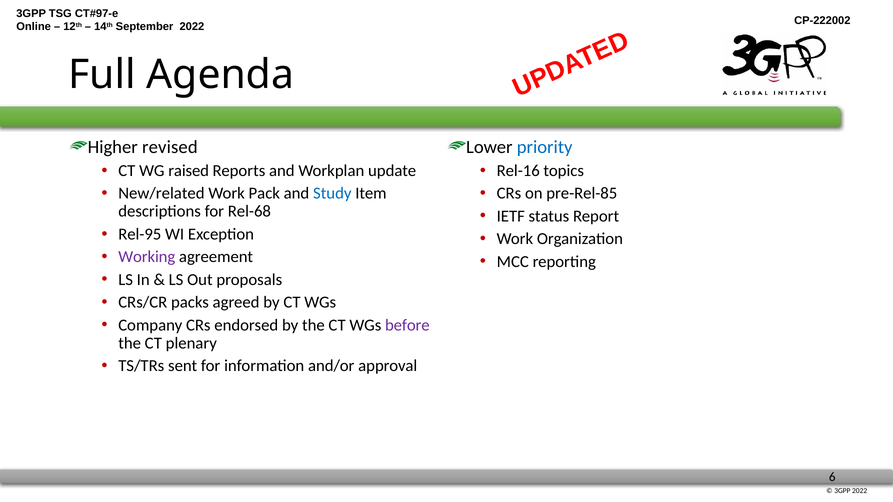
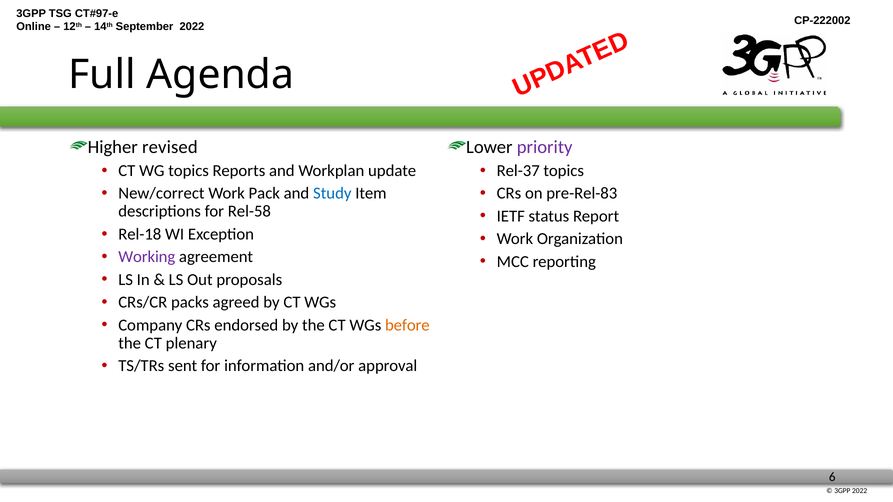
priority colour: blue -> purple (545, 147)
WG raised: raised -> topics (189, 171)
Rel-16: Rel-16 -> Rel-37 (518, 171)
New/related: New/related -> New/correct (161, 193)
pre-Rel-85: pre-Rel-85 -> pre-Rel-83 (582, 193)
Rel-68: Rel-68 -> Rel-58 (249, 212)
Rel-95: Rel-95 -> Rel-18 (140, 234)
before colour: purple -> orange (407, 325)
